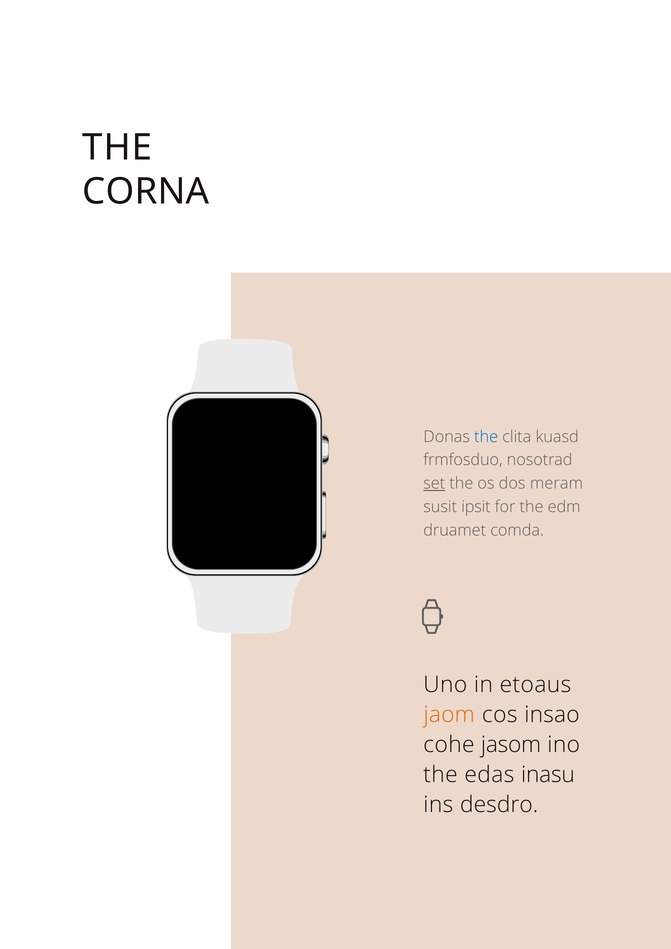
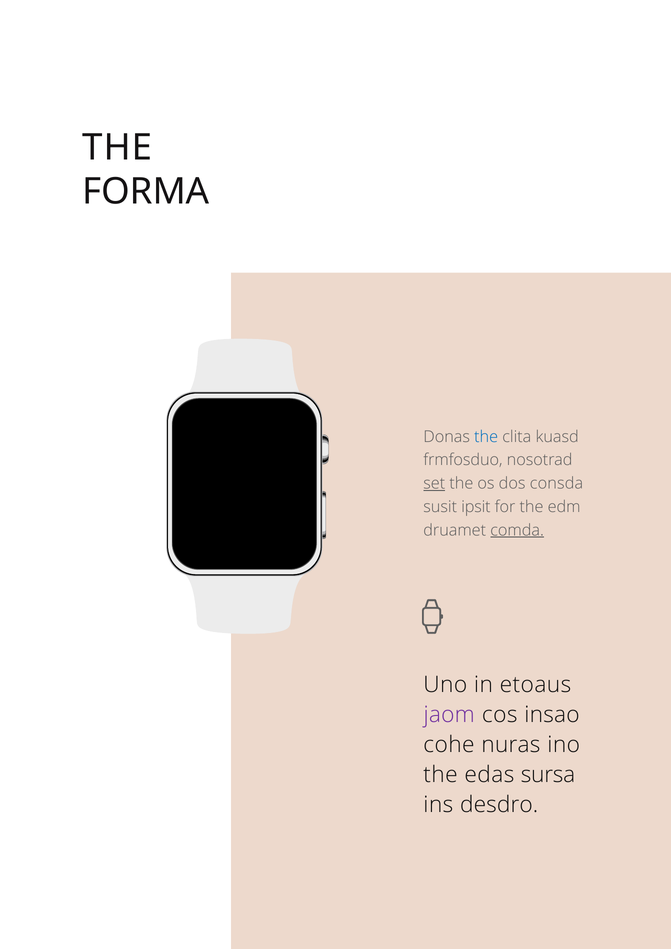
CORNA: CORNA -> FORMA (146, 192)
meram: meram -> consda (556, 484)
comda underline: none -> present (517, 530)
jaom colour: orange -> purple (449, 715)
jasom: jasom -> nuras (511, 745)
inasu: inasu -> sursa (548, 775)
